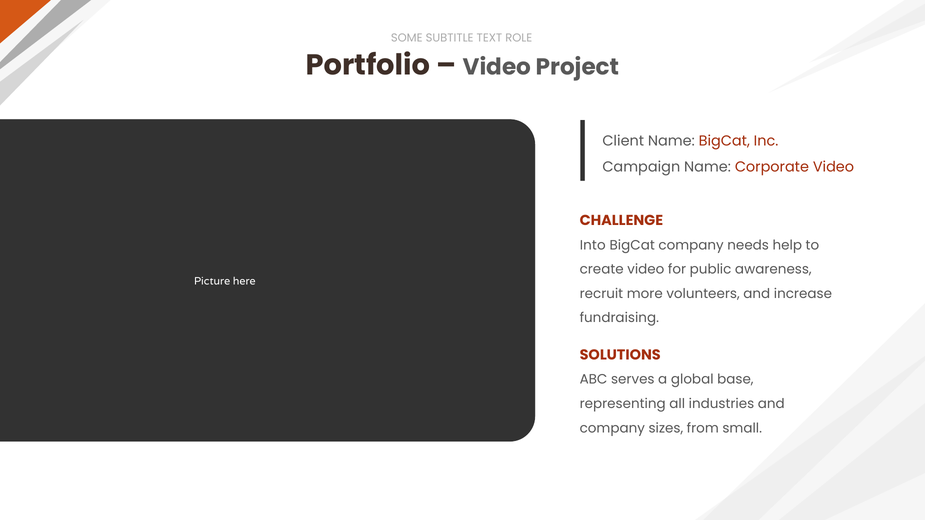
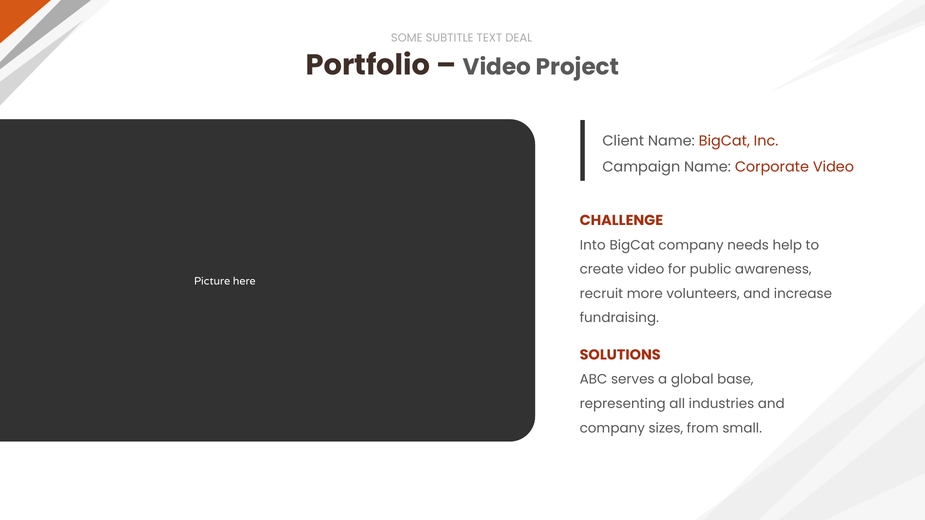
ROLE: ROLE -> DEAL (519, 38)
